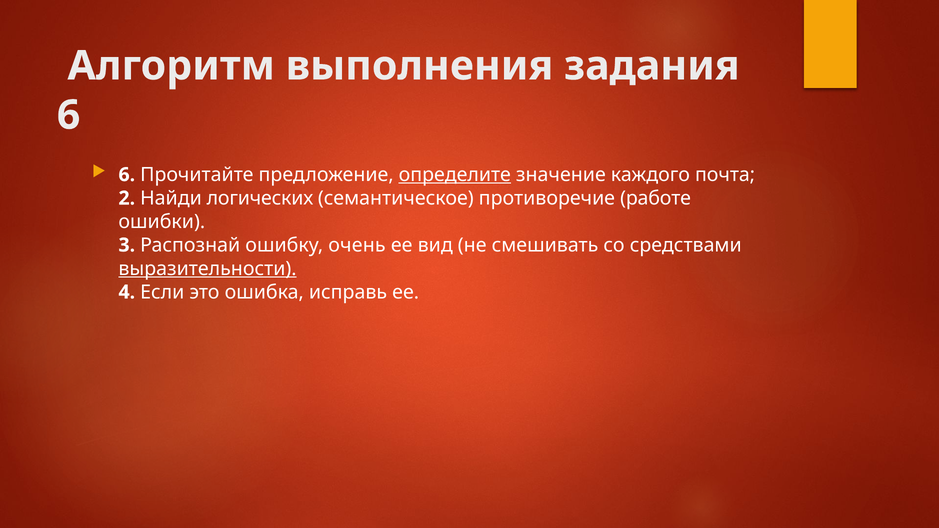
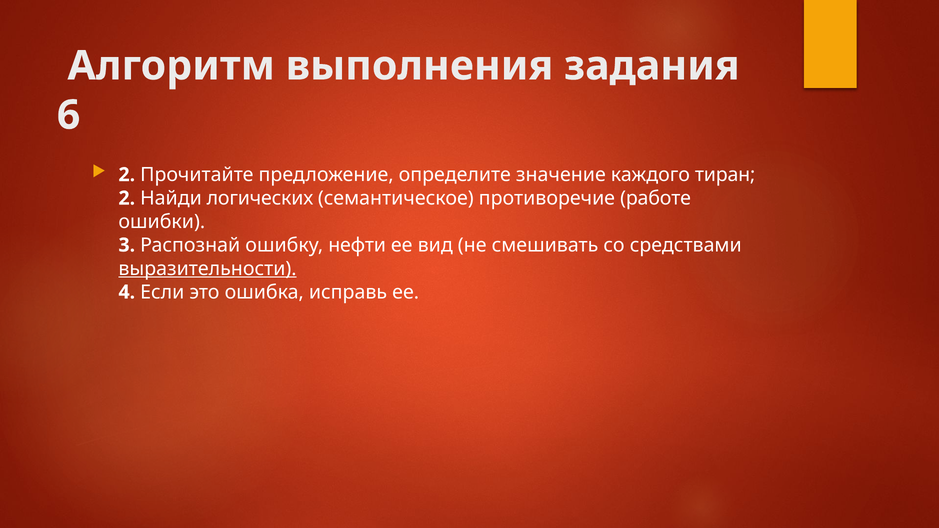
6: 6 -> 2 (127, 175)
определите underline: present -> none (455, 175)
почта: почта -> тиран (725, 175)
очень: очень -> нефти (357, 245)
